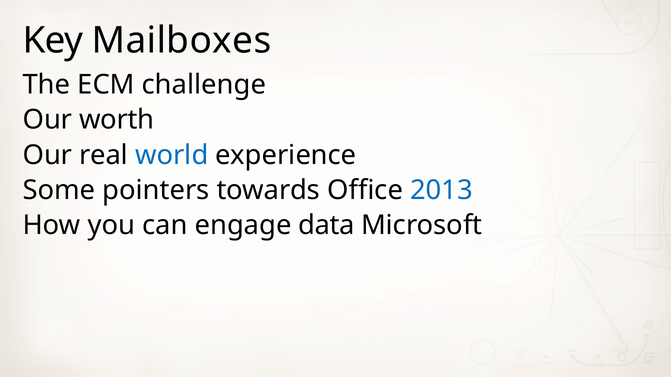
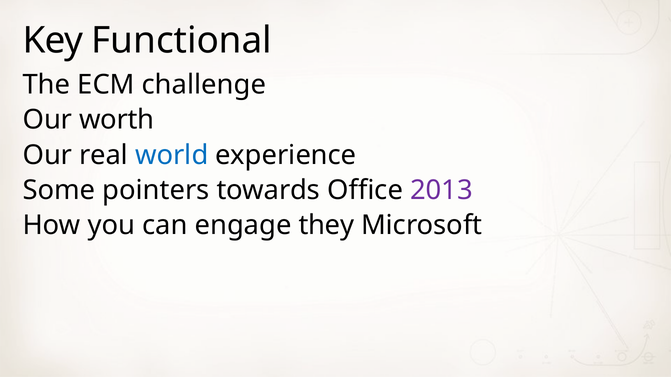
Mailboxes: Mailboxes -> Functional (182, 41)
2013 colour: blue -> purple (441, 190)
data: data -> they (326, 225)
